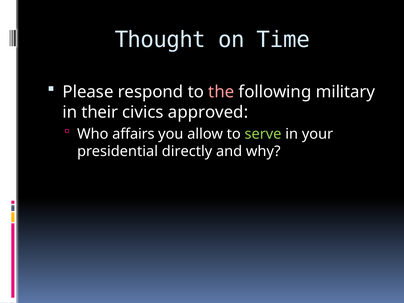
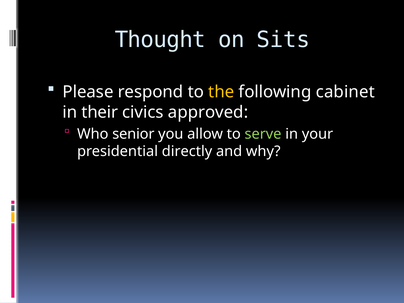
Time: Time -> Sits (283, 40)
the colour: pink -> yellow (221, 92)
military: military -> cabinet (345, 92)
affairs: affairs -> senior (133, 134)
